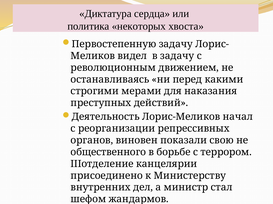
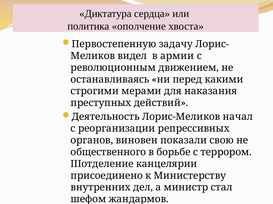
некоторых: некоторых -> ополчение (139, 26)
в задачу: задачу -> армии (177, 56)
